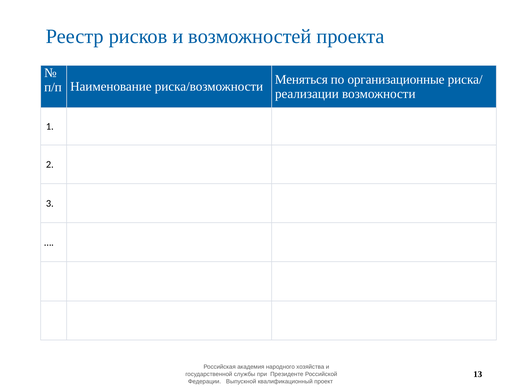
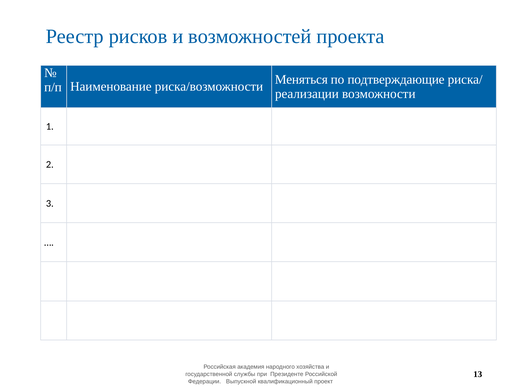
организационные: организационные -> подтверждающие (396, 80)
